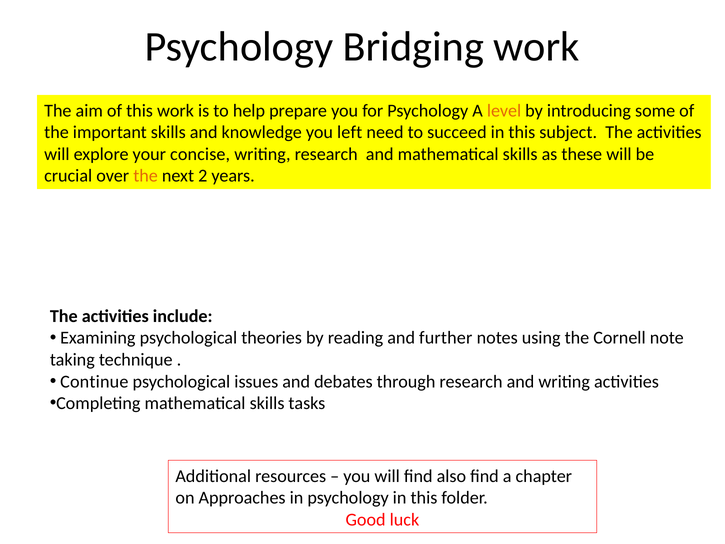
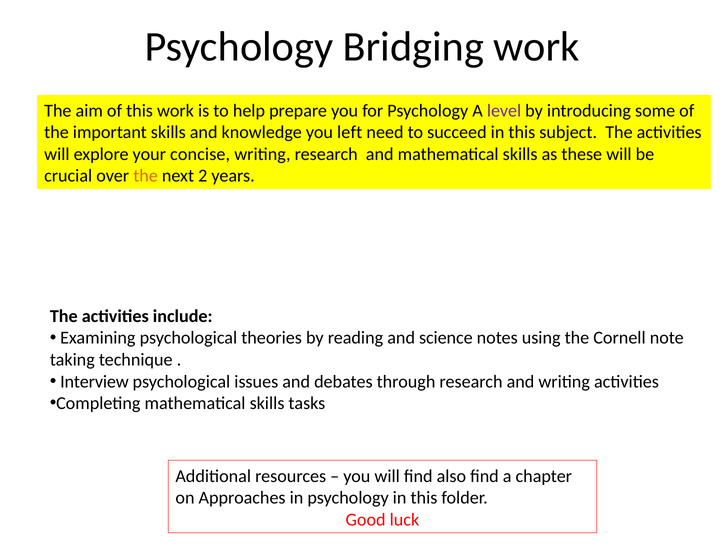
level colour: orange -> purple (504, 111)
further: further -> science (446, 338)
Continue: Continue -> Interview (94, 381)
